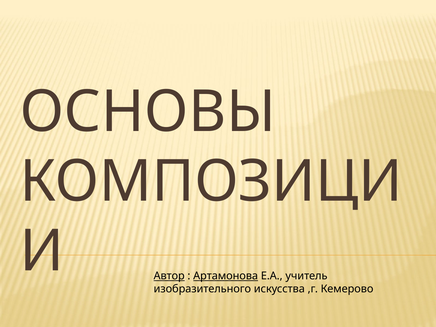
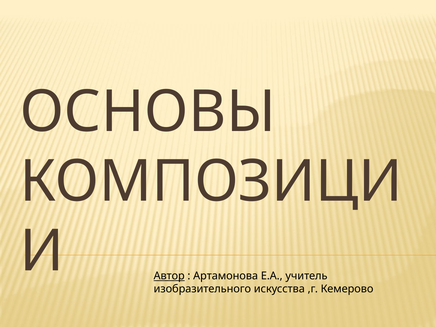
Артамонова underline: present -> none (226, 276)
